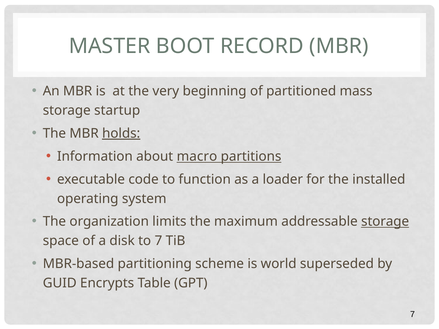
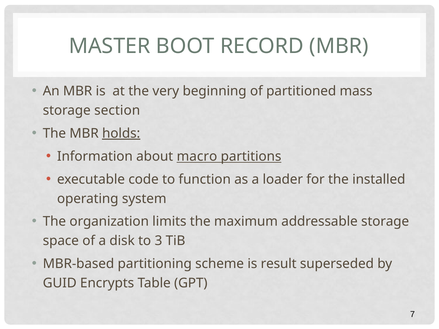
startup: startup -> section (117, 111)
storage underline: present -> none (385, 222)
to 7: 7 -> 3 (158, 241)
world: world -> result (279, 264)
